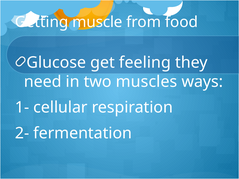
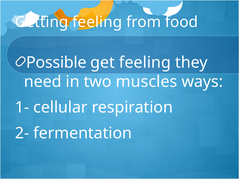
Getting muscle: muscle -> feeling (97, 22)
Glucose: Glucose -> Possible (56, 63)
